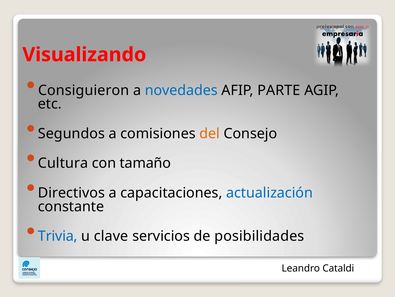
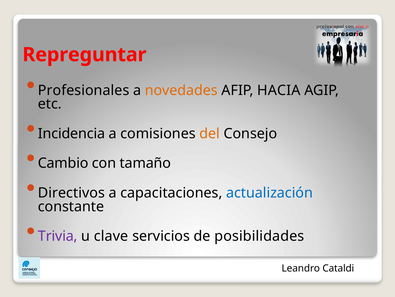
Visualizando: Visualizando -> Repreguntar (84, 55)
Consiguieron: Consiguieron -> Profesionales (84, 90)
novedades colour: blue -> orange (181, 90)
PARTE: PARTE -> HACIA (279, 90)
Segundos: Segundos -> Incidencia (71, 133)
Cultura: Cultura -> Cambio (63, 163)
Trivia colour: blue -> purple (58, 236)
